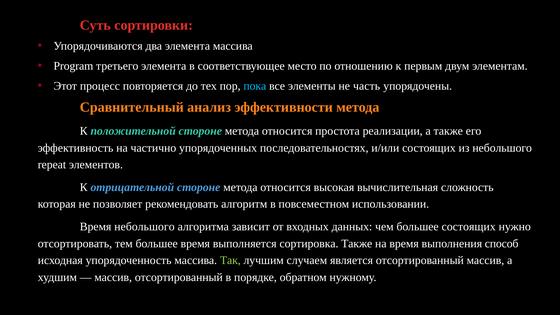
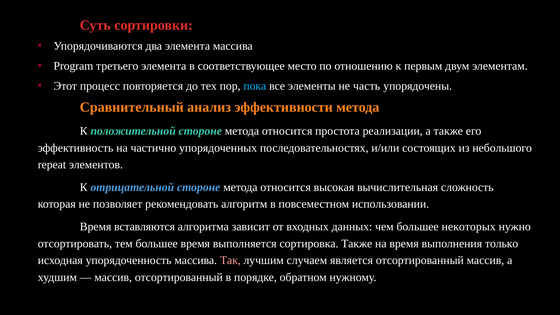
Время небольшого: небольшого -> вставляются (145, 227)
большее состоящих: состоящих -> некоторых (469, 227)
способ: способ -> только (502, 244)
Так colour: light green -> pink (230, 260)
